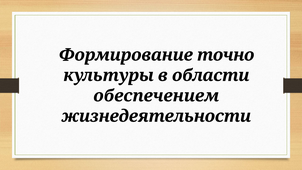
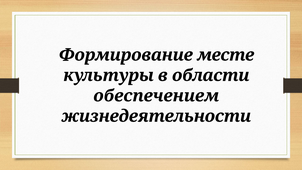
точно: точно -> месте (226, 55)
